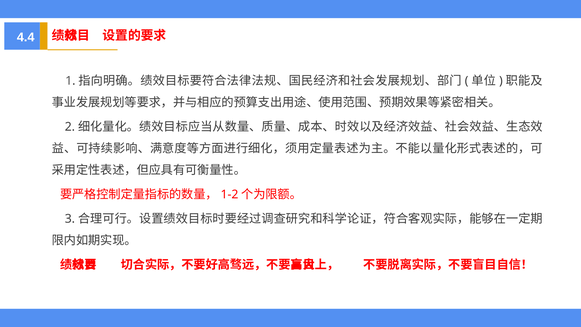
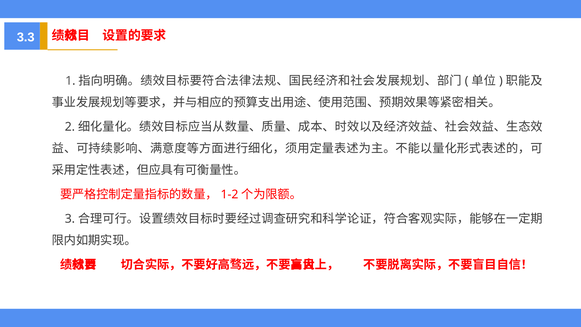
4.4: 4.4 -> 3.3 (26, 37)
